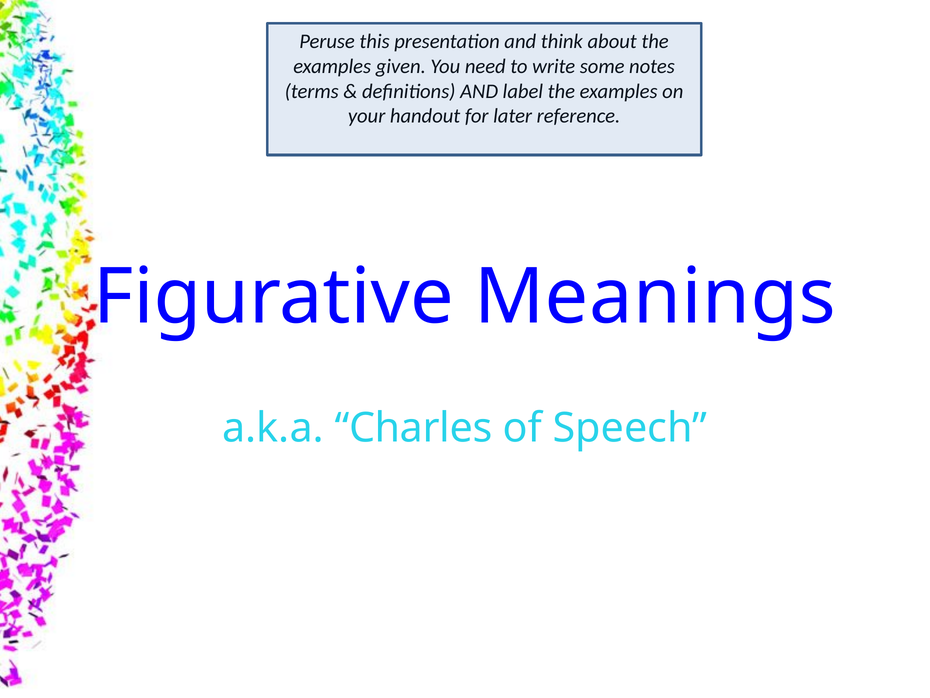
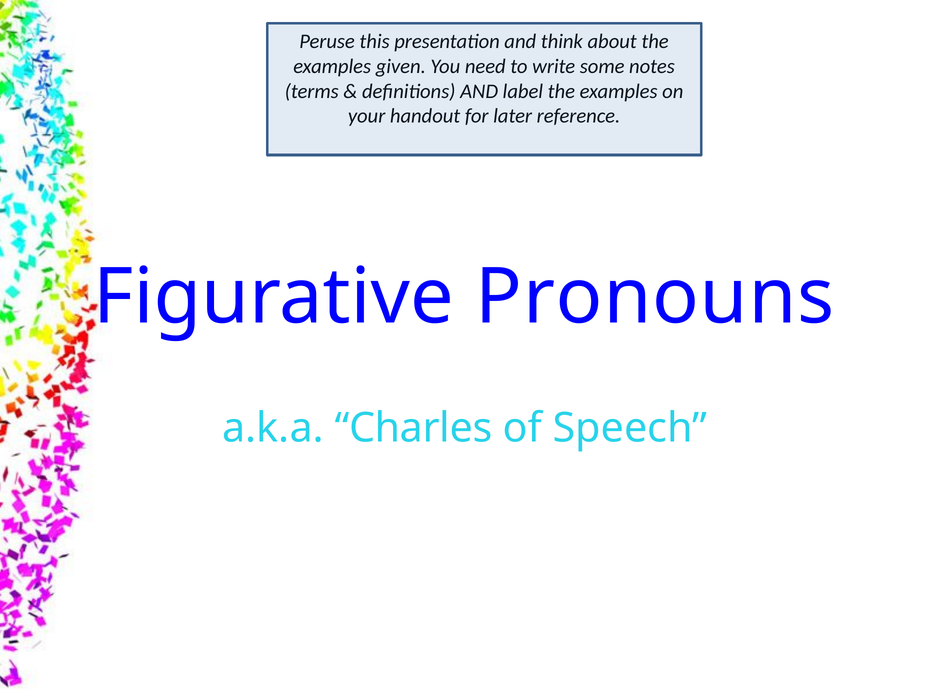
Meanings: Meanings -> Pronouns (655, 297)
